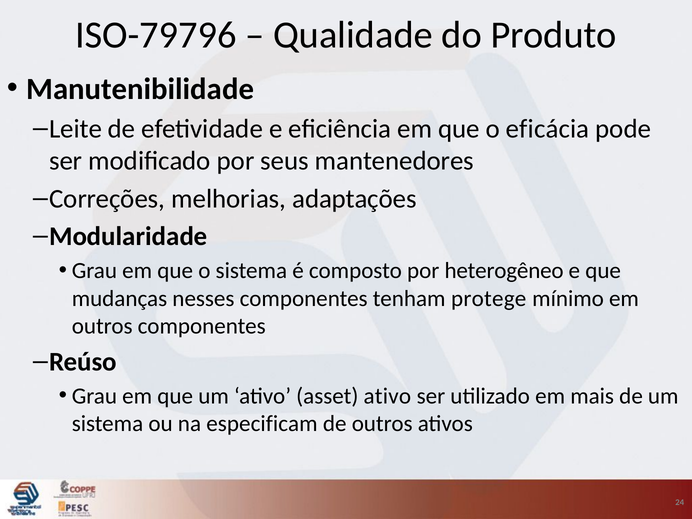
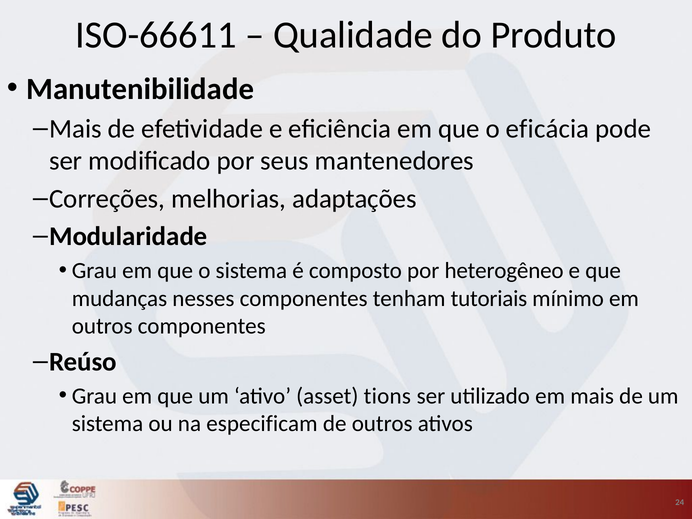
ISO-79796: ISO-79796 -> ISO-66611 (156, 35)
Leite: Leite -> Mais (75, 129)
protege: protege -> tutoriais (489, 298)
asset ativo: ativo -> tions (387, 396)
